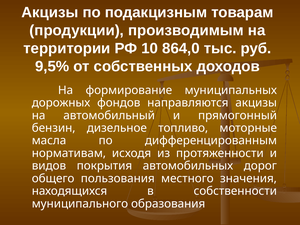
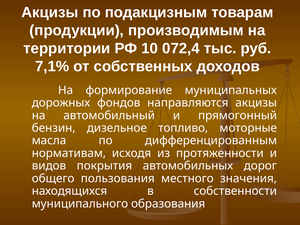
864,0: 864,0 -> 072,4 (181, 48)
9,5%: 9,5% -> 7,1% (52, 66)
